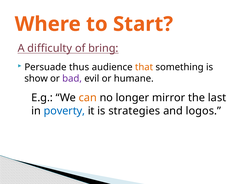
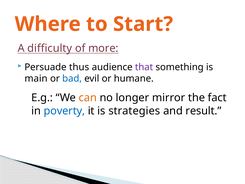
bring: bring -> more (103, 48)
that colour: orange -> purple (144, 67)
show: show -> main (36, 79)
bad colour: purple -> blue (72, 79)
last: last -> fact (217, 98)
logos: logos -> result (203, 111)
